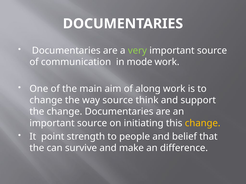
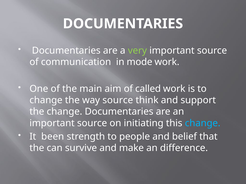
along: along -> called (148, 89)
change colour: yellow -> light blue (203, 123)
point: point -> been (53, 137)
